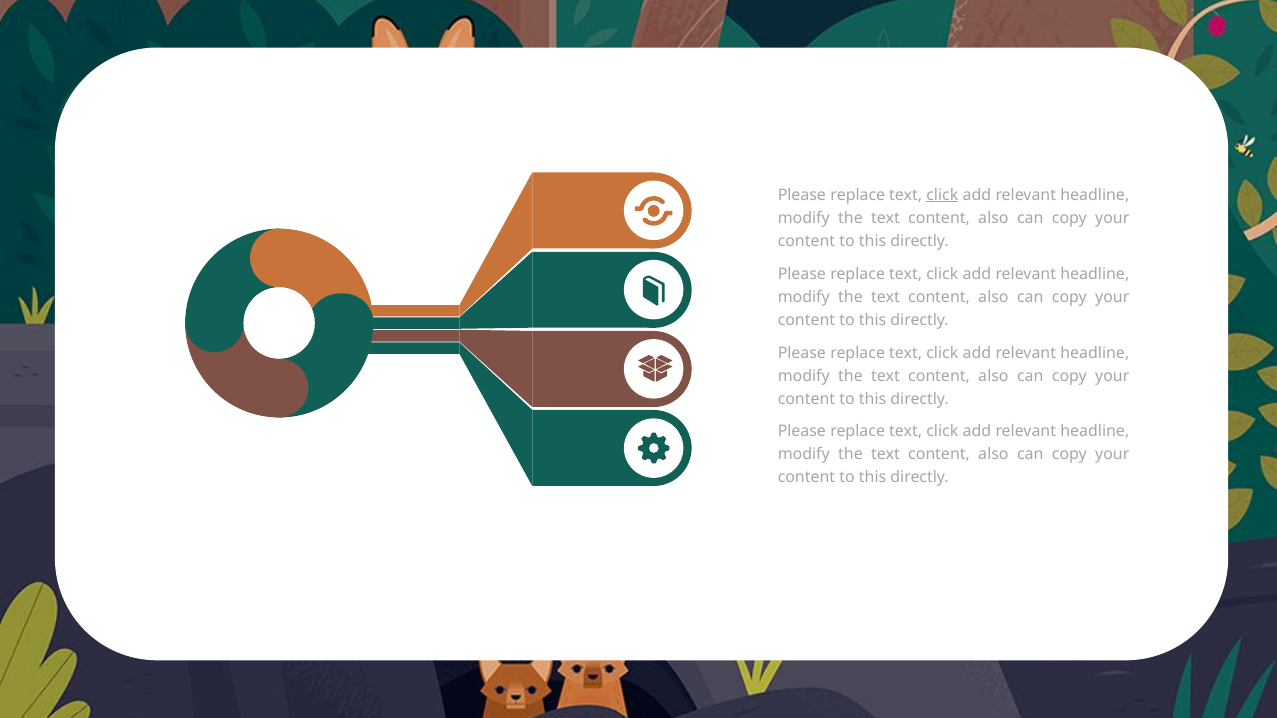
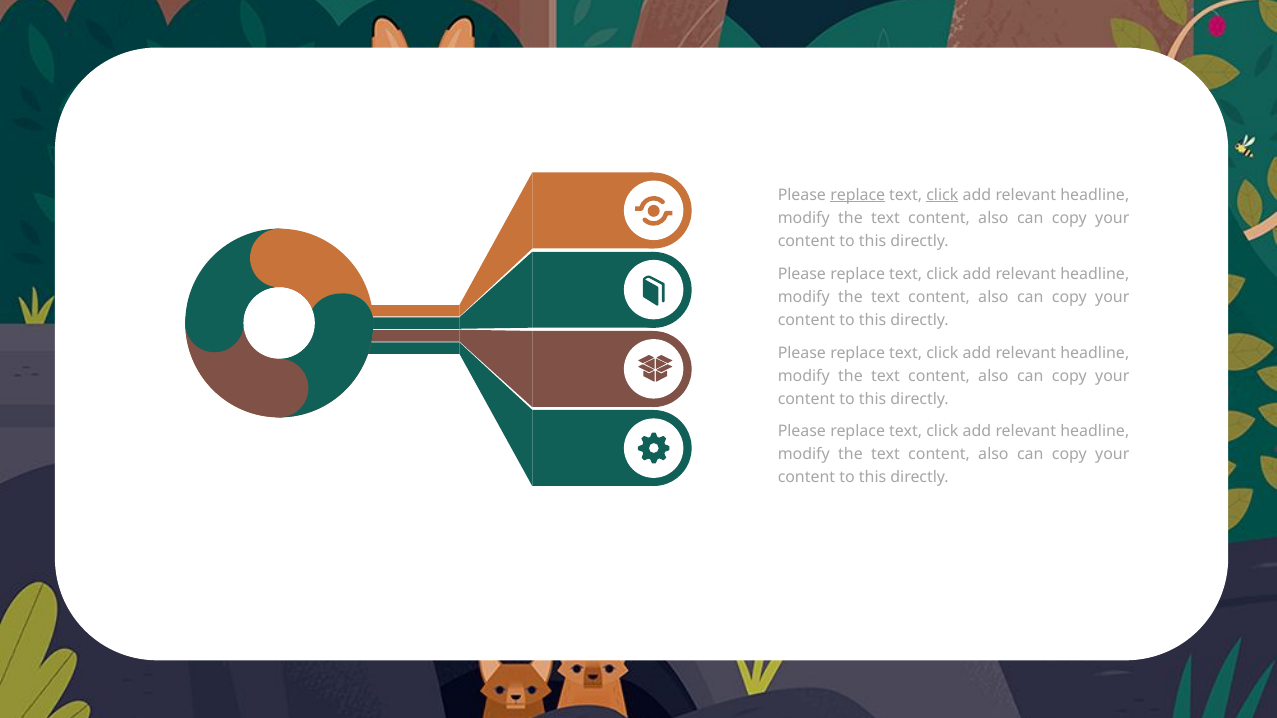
replace underline: none -> present (858, 195)
